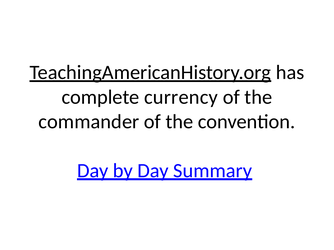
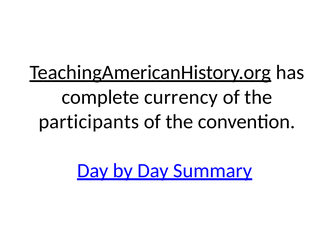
commander: commander -> participants (89, 122)
